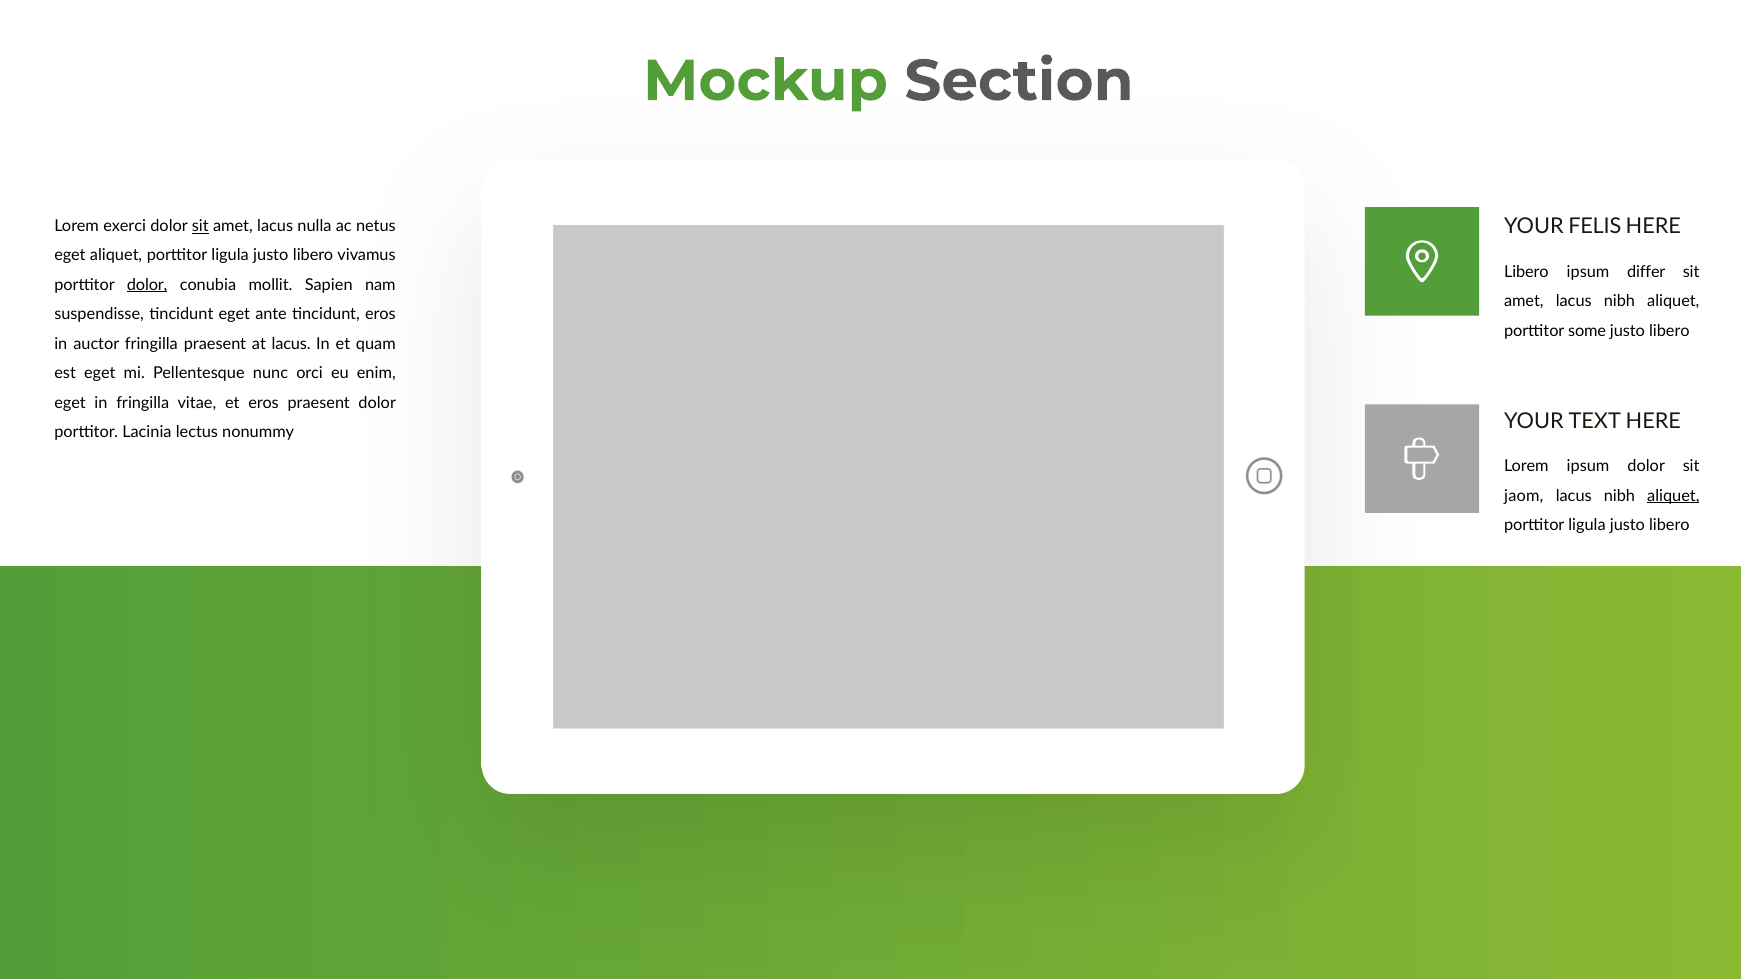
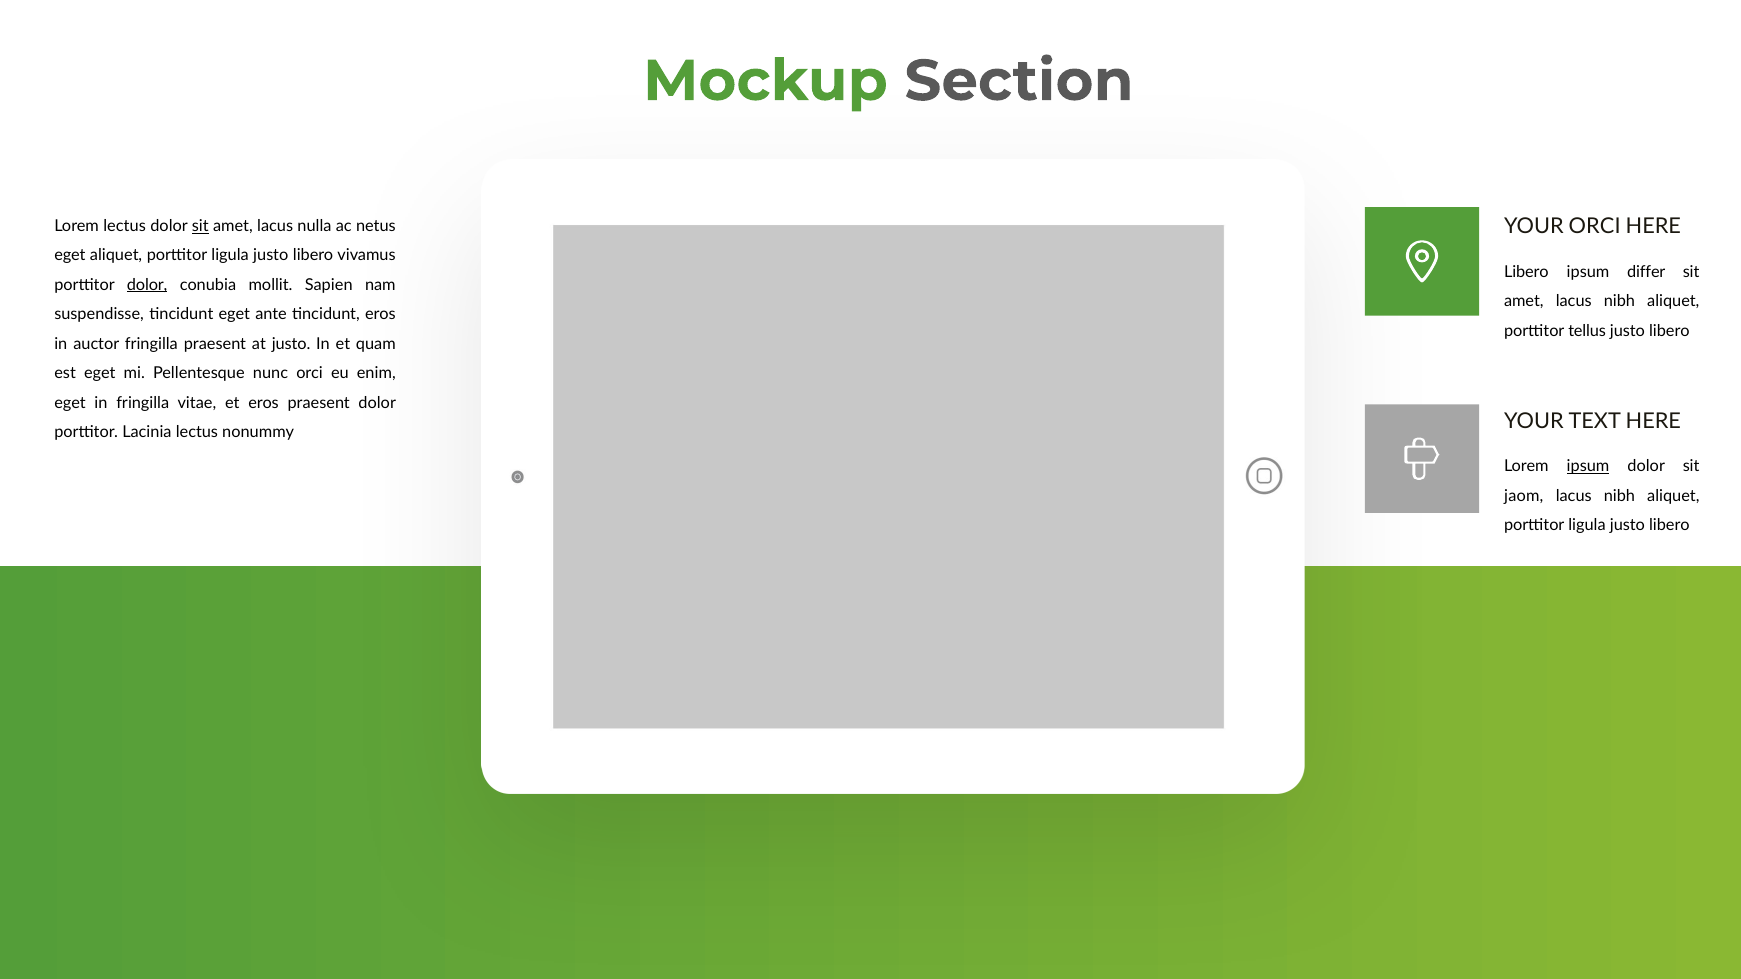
YOUR FELIS: FELIS -> ORCI (1595, 227)
Lorem exerci: exerci -> lectus (125, 226)
some: some -> tellus (1587, 331)
at lacus: lacus -> justo (291, 344)
ipsum underline: none -> present (1588, 467)
aliquet underline: present -> none (1673, 496)
